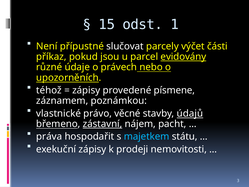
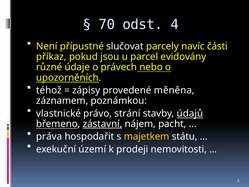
15: 15 -> 70 (107, 24)
1: 1 -> 4 (175, 24)
výčet: výčet -> navíc (193, 46)
evidovány underline: present -> none (183, 57)
písmene: písmene -> měněna (174, 90)
věcné: věcné -> strání (127, 113)
majetkem colour: light blue -> yellow (147, 136)
exekuční zápisy: zápisy -> území (92, 149)
